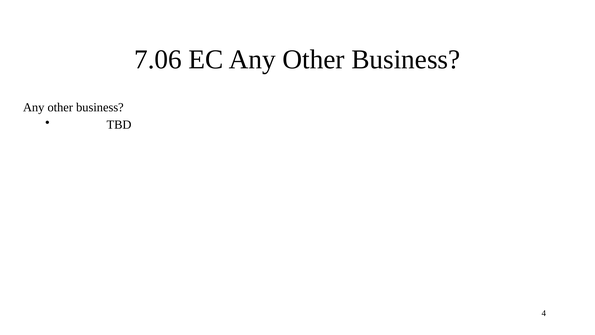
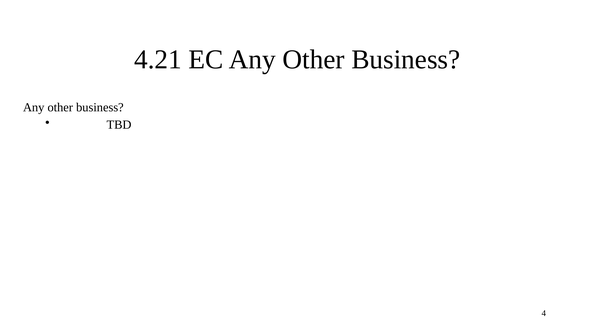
7.06: 7.06 -> 4.21 (158, 60)
